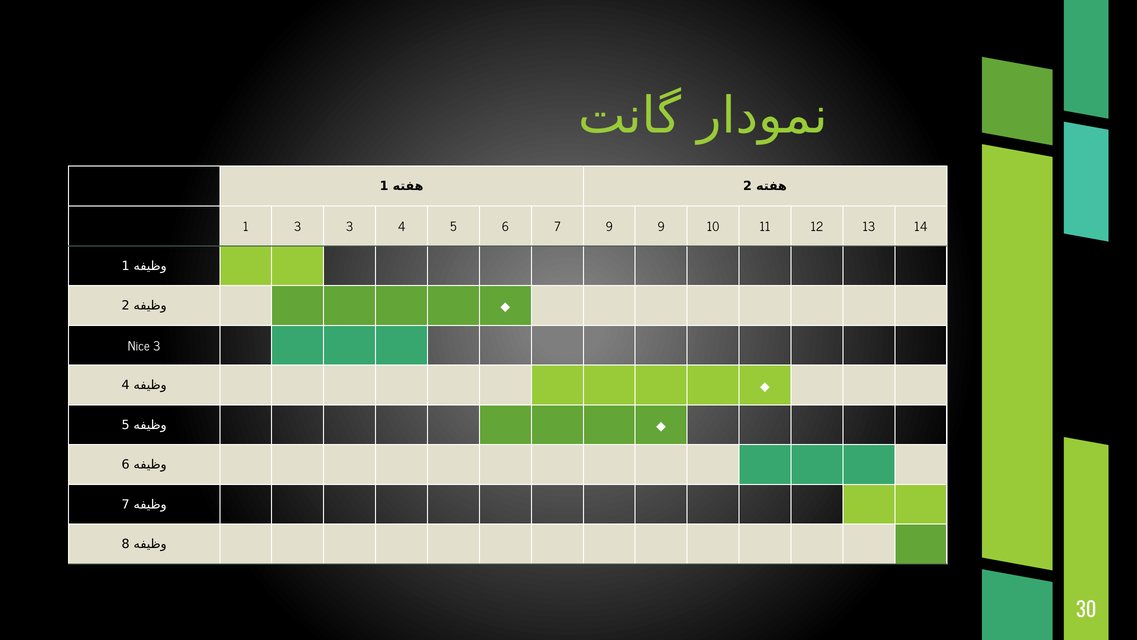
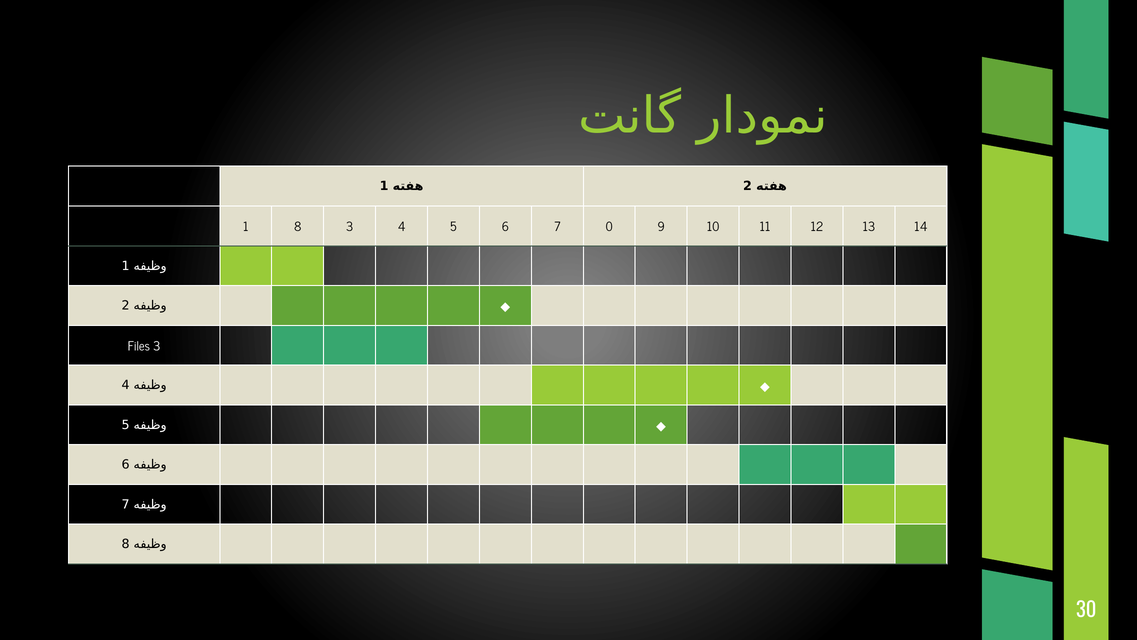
1 3: 3 -> 8 (298, 227)
7 9: 9 -> 0 (609, 227)
Nice: Nice -> Files (139, 346)
